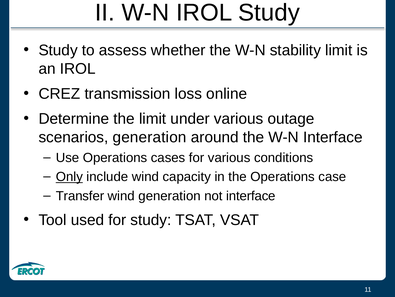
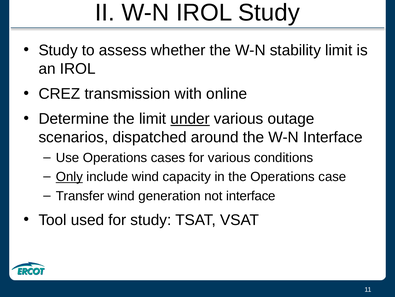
loss: loss -> with (188, 94)
under underline: none -> present (190, 119)
scenarios generation: generation -> dispatched (150, 137)
